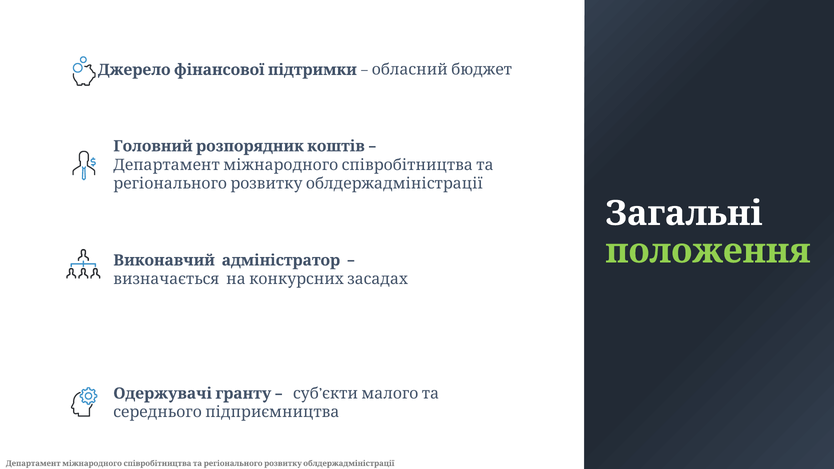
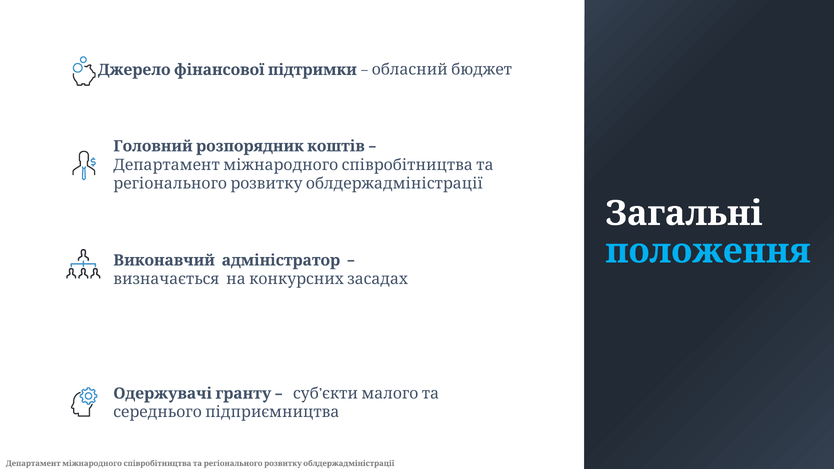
положення colour: light green -> light blue (708, 251)
